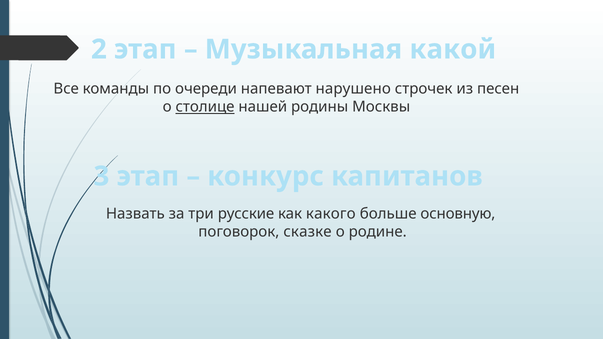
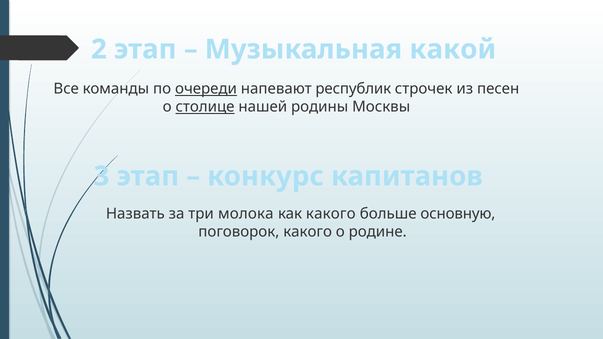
очереди underline: none -> present (206, 89)
нарушено: нарушено -> республик (353, 89)
русские: русские -> молока (246, 214)
поговорок сказке: сказке -> какого (308, 232)
